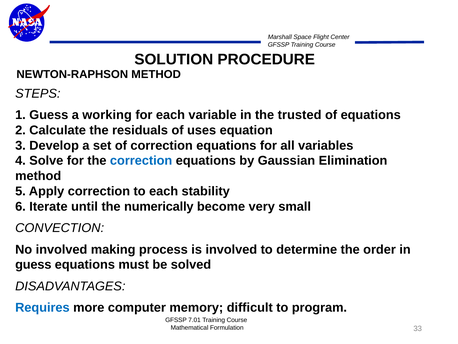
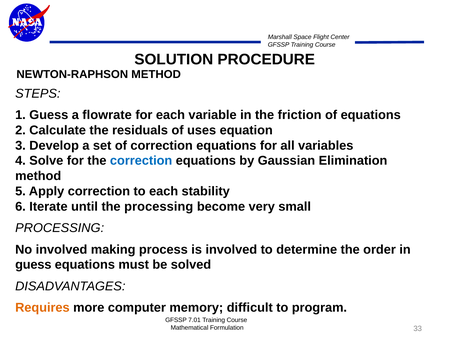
working: working -> flowrate (107, 115)
trusted: trusted -> friction (300, 115)
the numerically: numerically -> processing (159, 206)
CONVECTION: CONVECTION -> PROCESSING (60, 228)
Requires colour: blue -> orange (42, 307)
